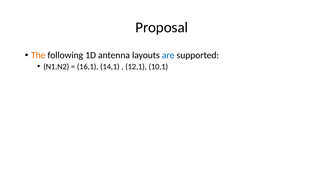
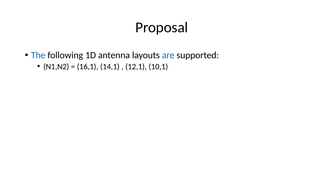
The colour: orange -> blue (38, 55)
